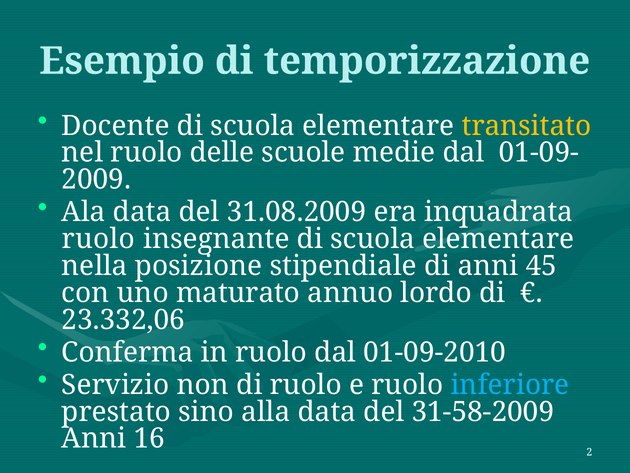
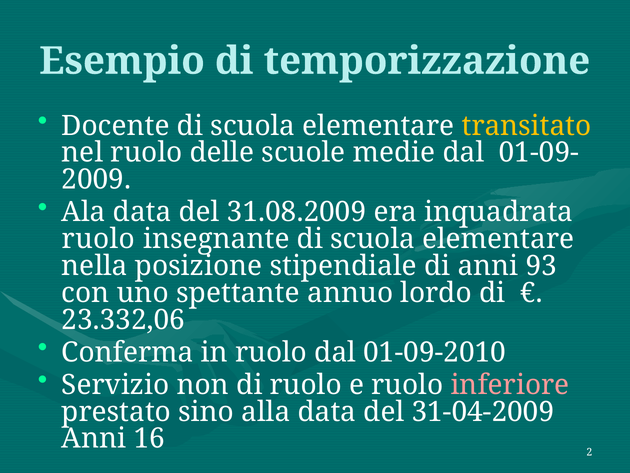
45: 45 -> 93 (541, 266)
maturato: maturato -> spettante (238, 293)
inferiore colour: light blue -> pink (510, 384)
31-58-2009: 31-58-2009 -> 31-04-2009 (483, 411)
